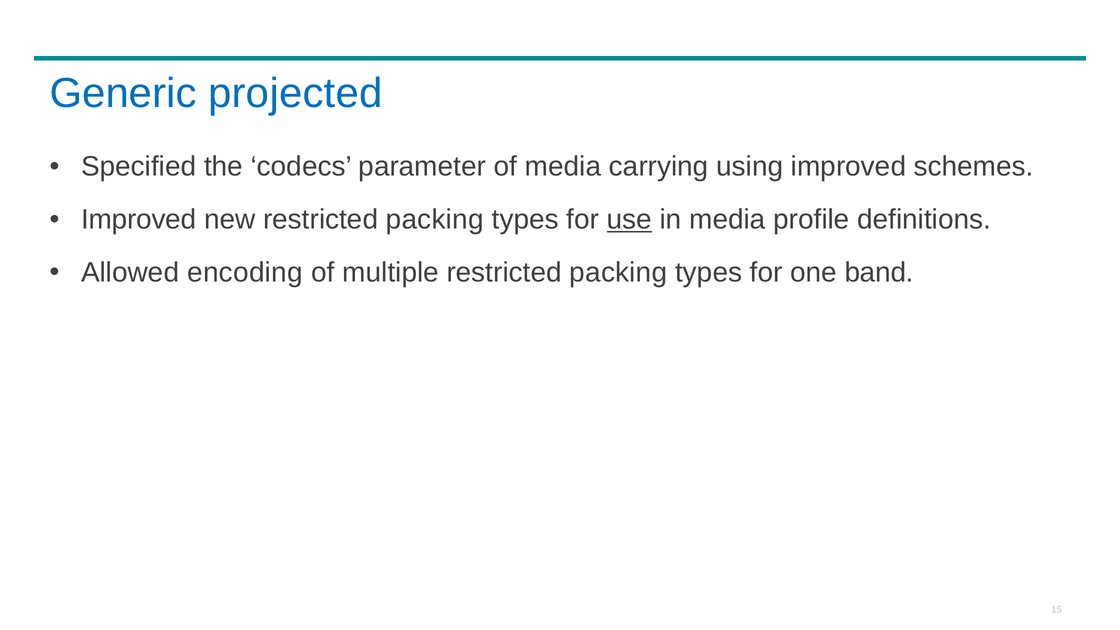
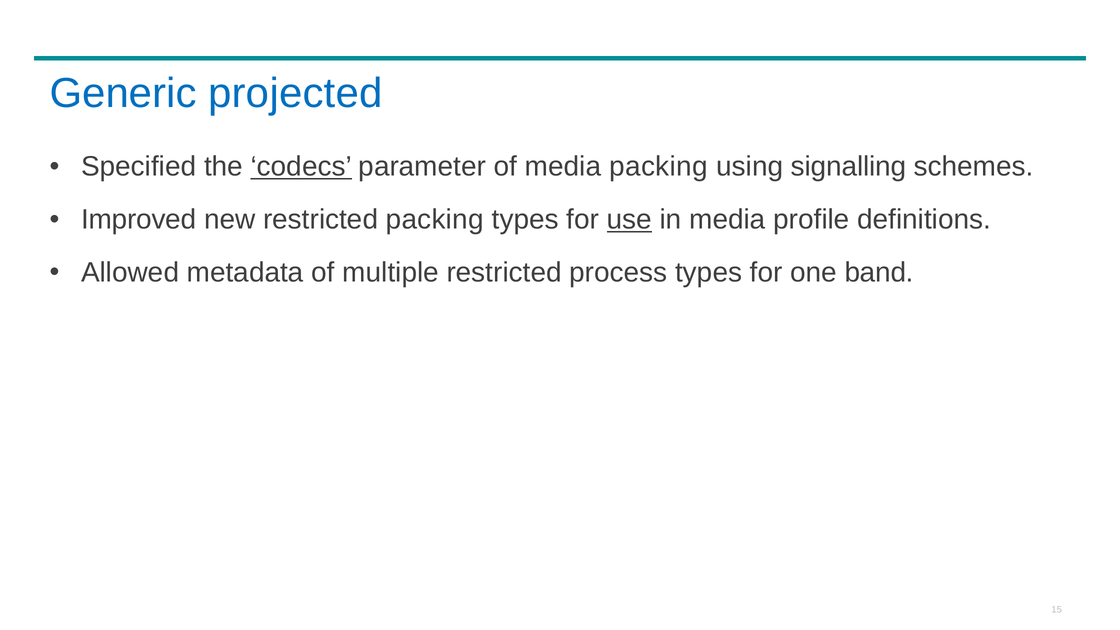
codecs underline: none -> present (301, 167)
media carrying: carrying -> packing (659, 167)
using improved: improved -> signalling (849, 167)
encoding: encoding -> metadata (245, 272)
multiple restricted packing: packing -> process (618, 272)
